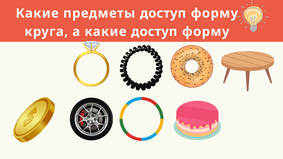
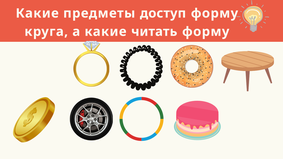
какие доступ: доступ -> читать (154, 32)
